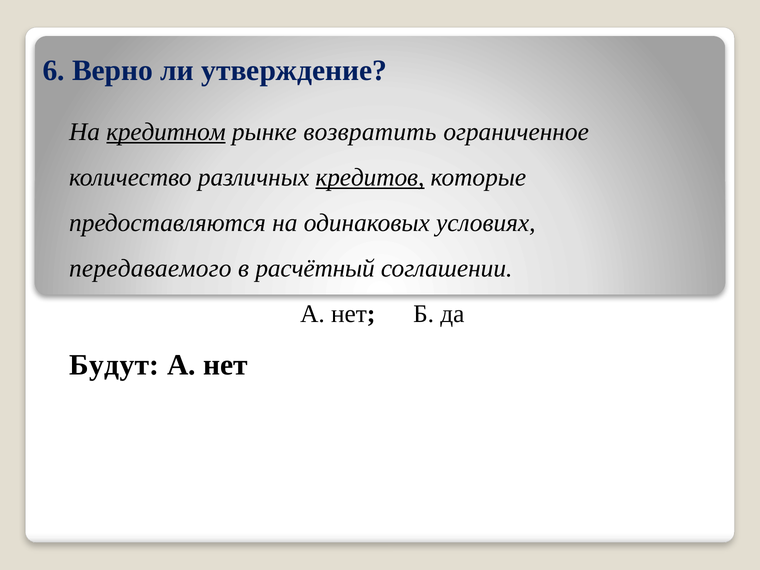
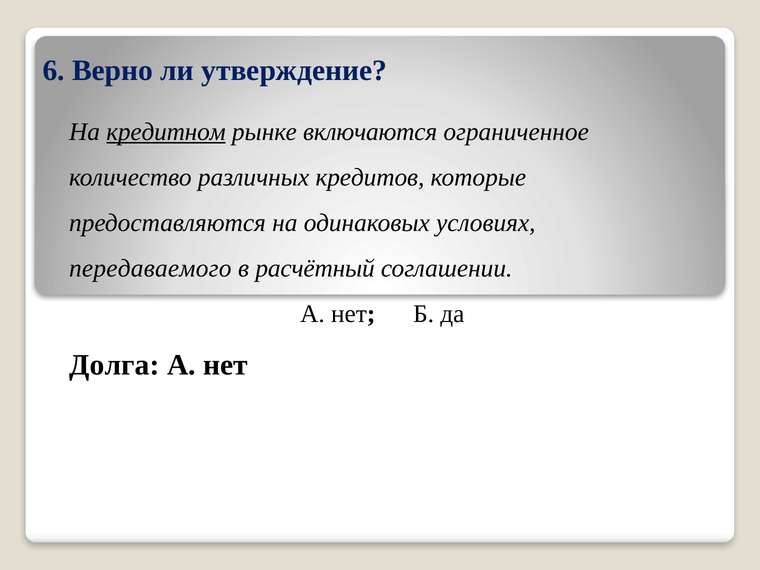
возвратить: возвратить -> включаются (370, 132)
кредитов underline: present -> none (370, 177)
Будут: Будут -> Долга (114, 365)
